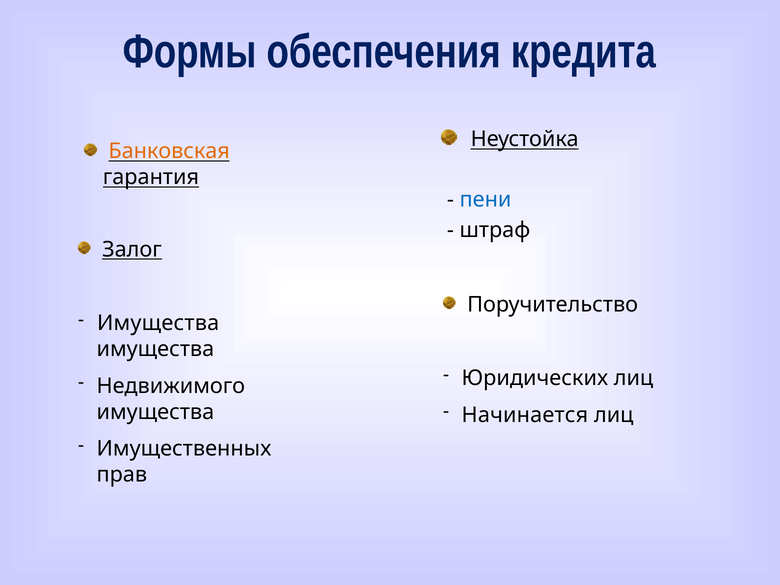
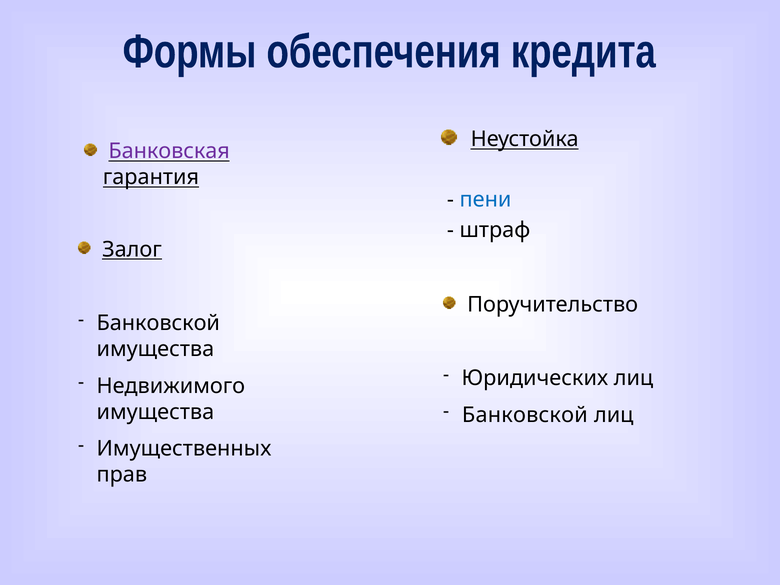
Банковская colour: orange -> purple (169, 151)
Имущества: Имущества -> Банковской (158, 323)
Начинается: Начинается -> Банковской (525, 415)
